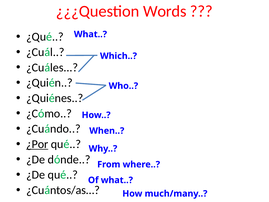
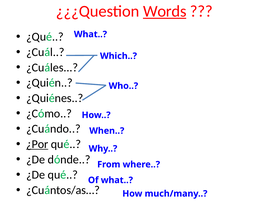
Words underline: none -> present (165, 11)
